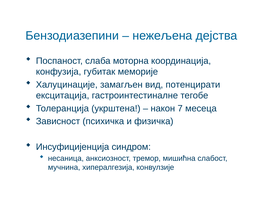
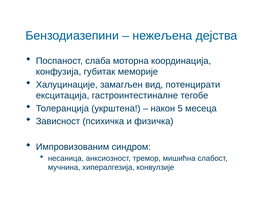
7: 7 -> 5 (180, 109)
Инсуфицијенција: Инсуфицијенција -> Импровизованим (73, 147)
